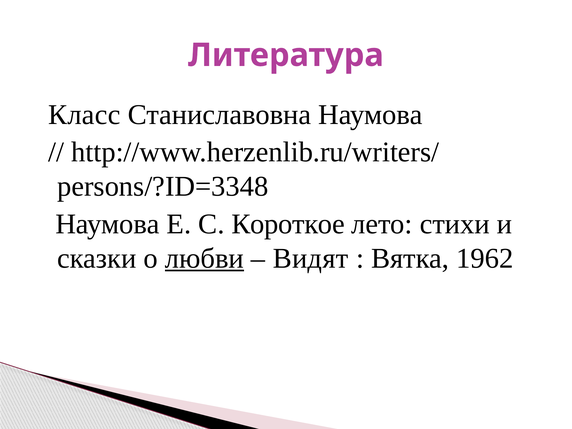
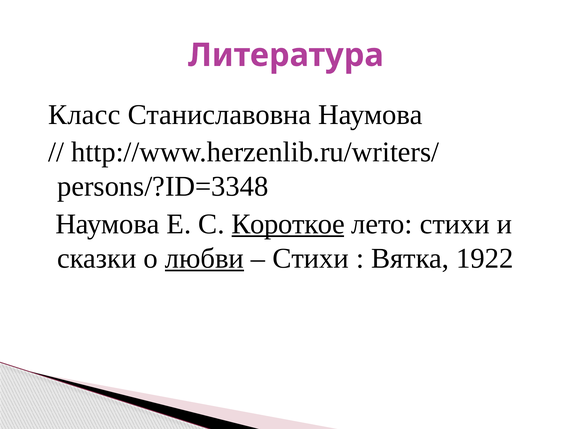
Короткое underline: none -> present (288, 224)
Видят: Видят -> Стихи (311, 258)
1962: 1962 -> 1922 (485, 258)
